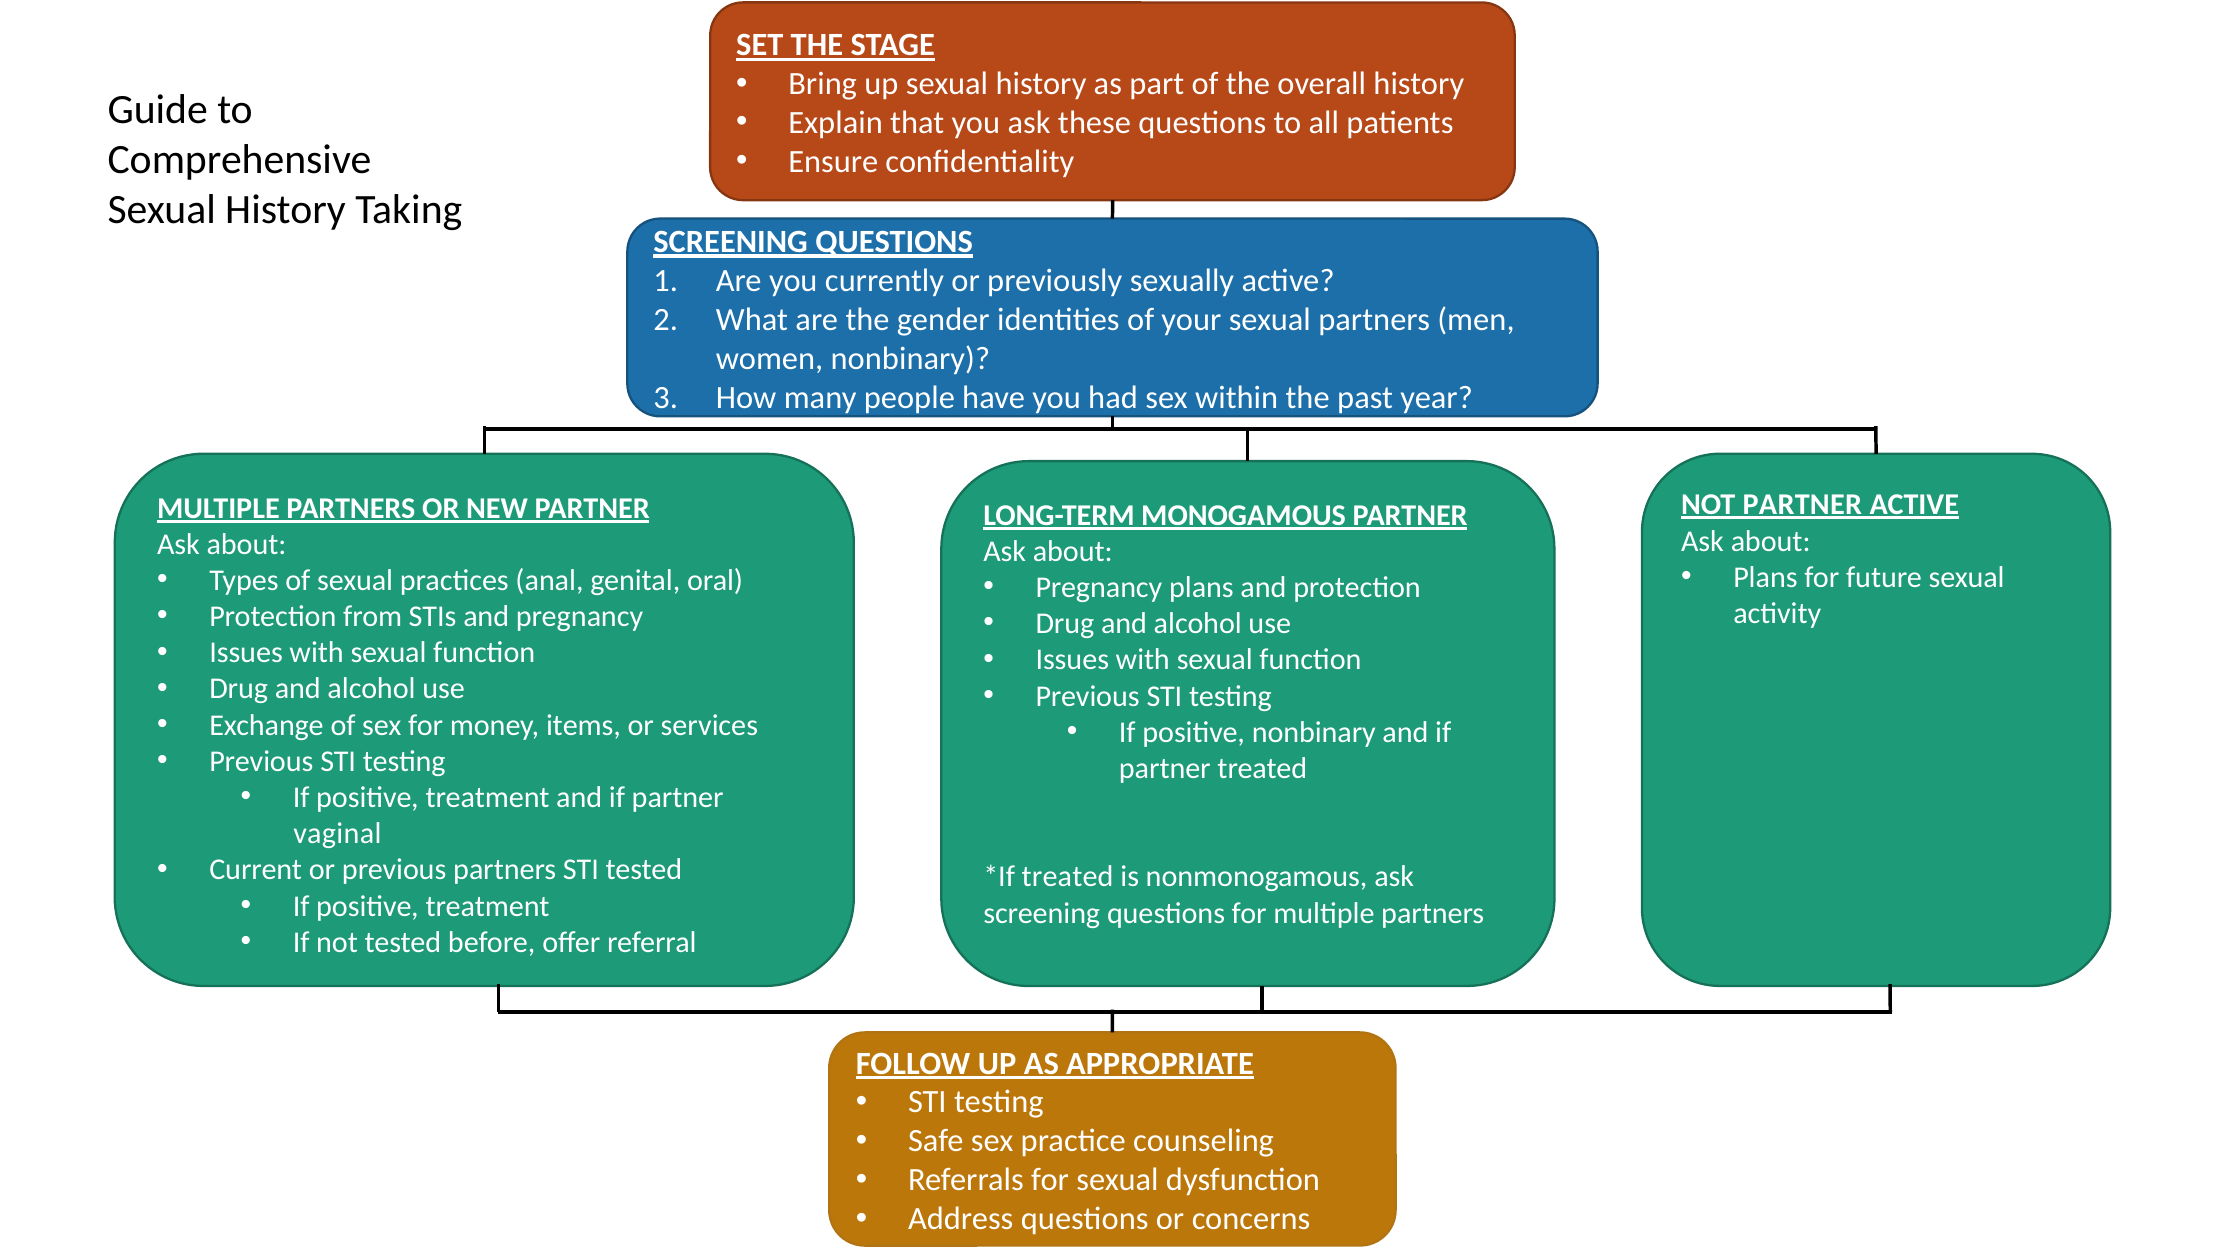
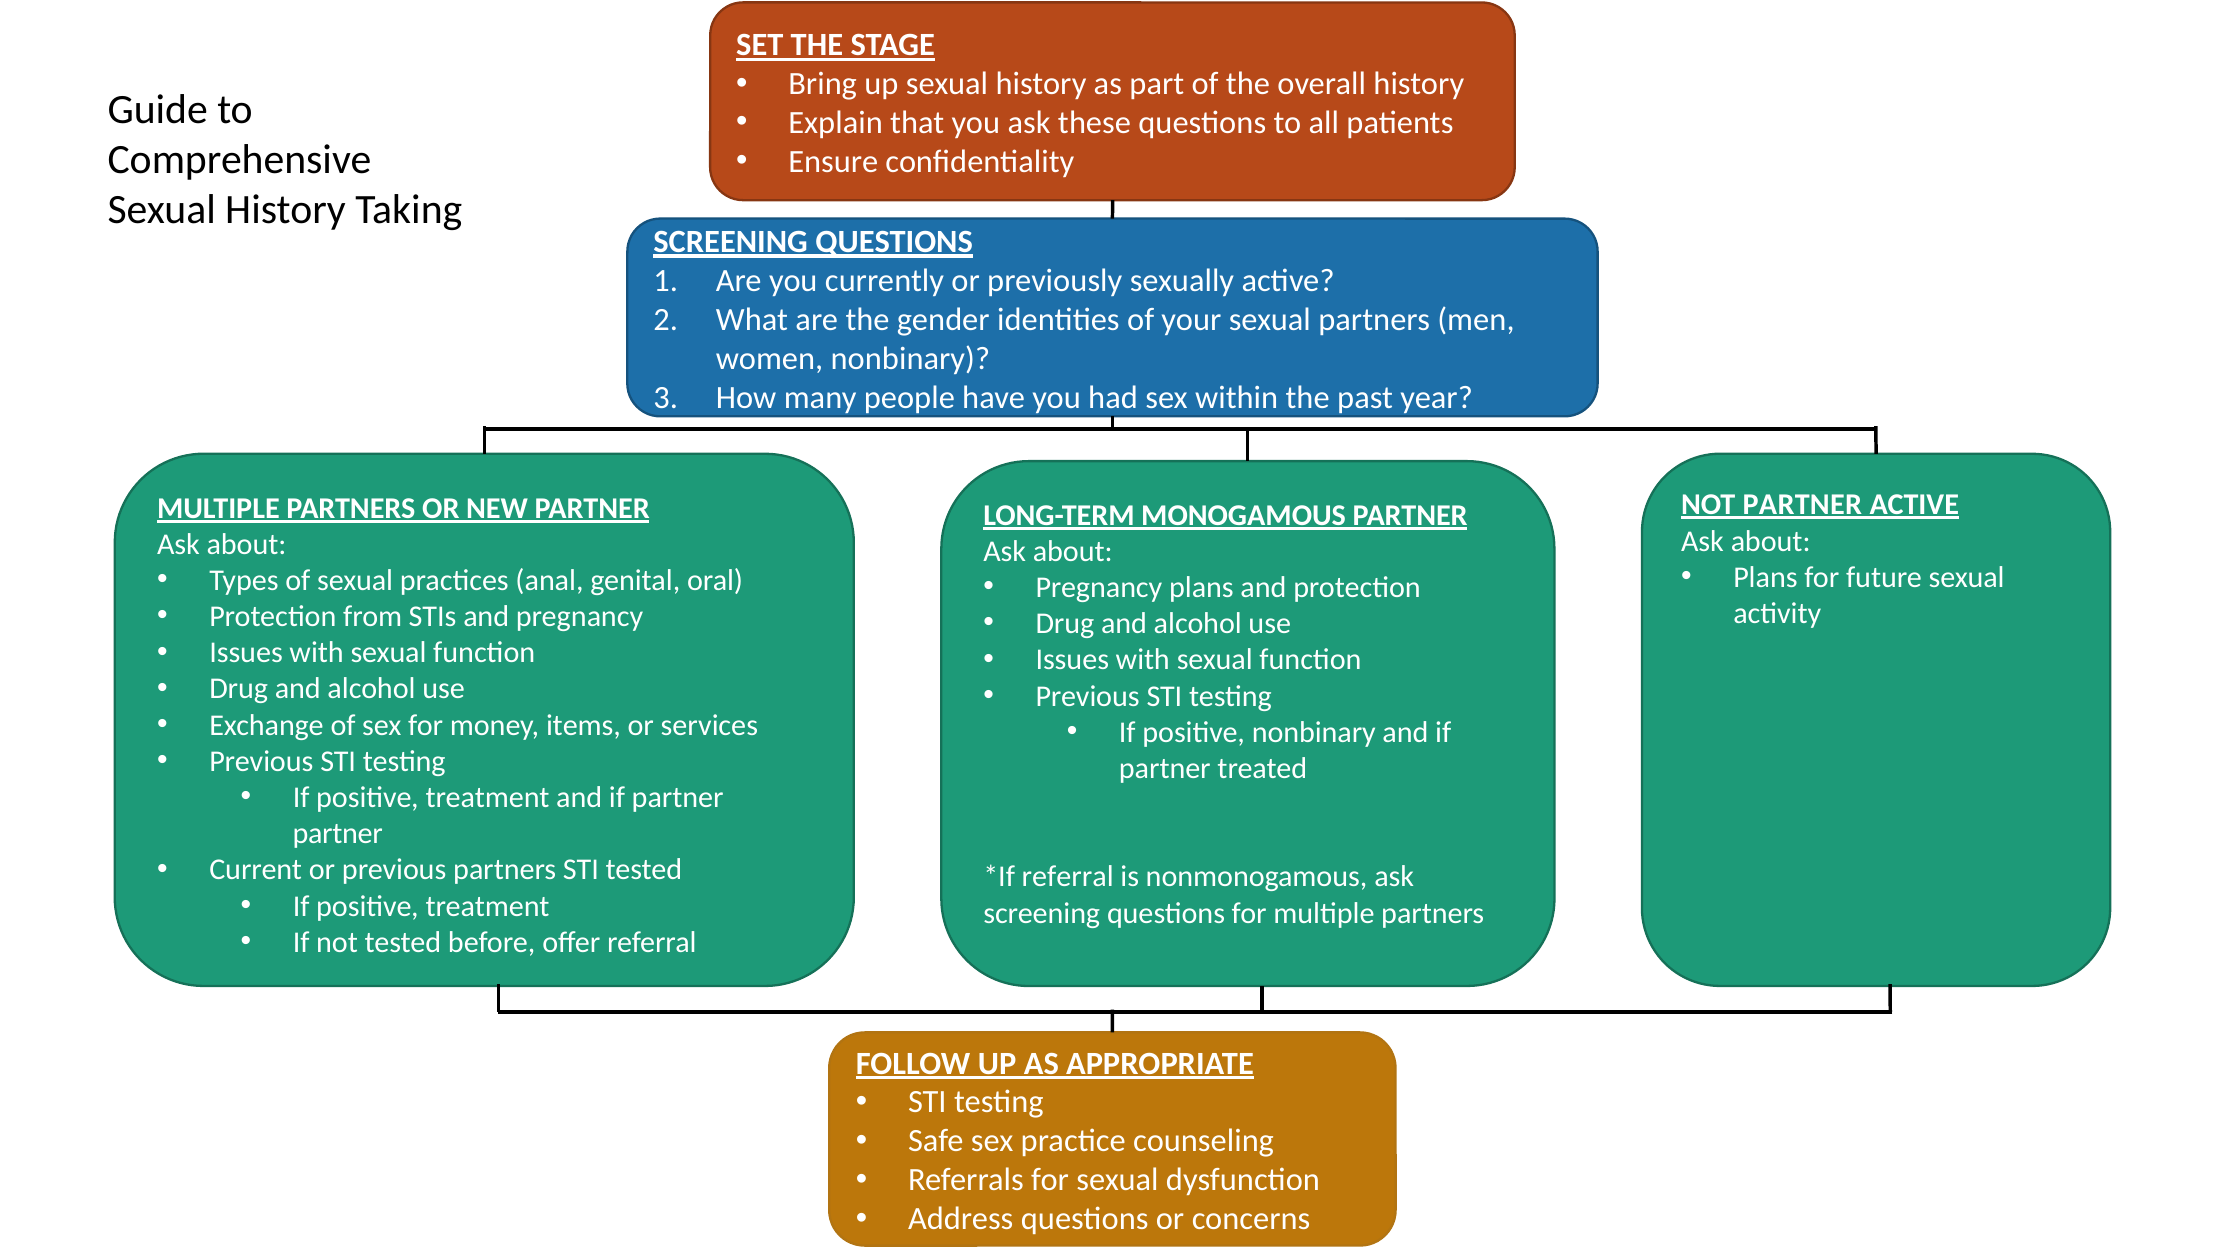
vaginal: vaginal -> partner (338, 834)
treated: treated -> referral (1068, 877)
